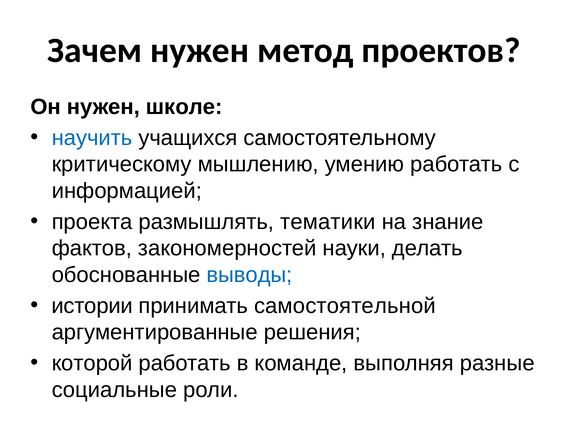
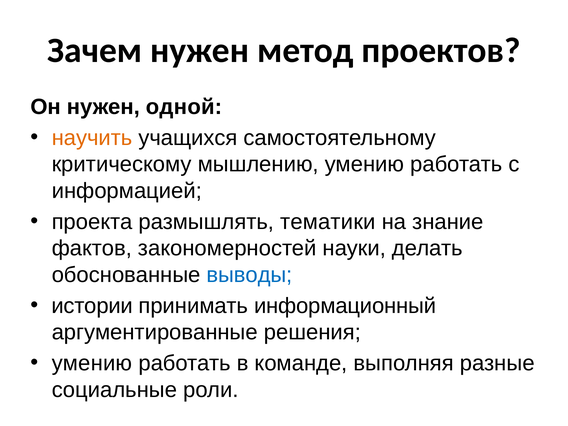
школе: школе -> одной (184, 107)
научить colour: blue -> orange (92, 138)
самостоятельной: самостоятельной -> информационный (345, 306)
которой: которой -> умению (92, 363)
